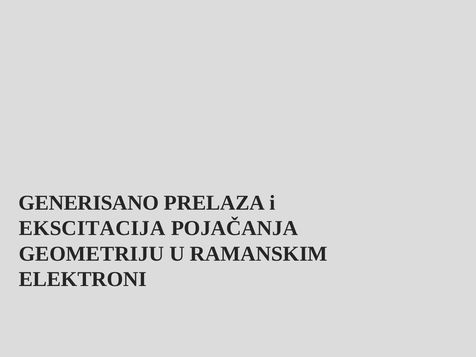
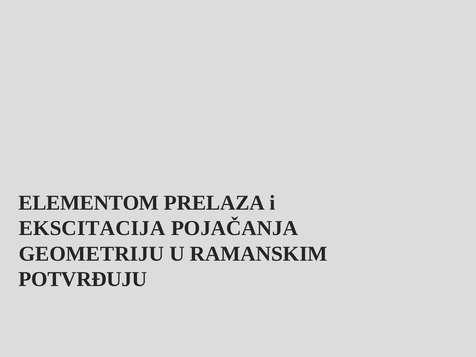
GENERISANO: GENERISANO -> ELEMENTOM (89, 203)
ELEKTRONI: ELEKTRONI -> POTVRĐUJU (83, 279)
